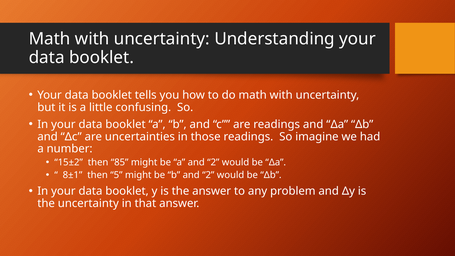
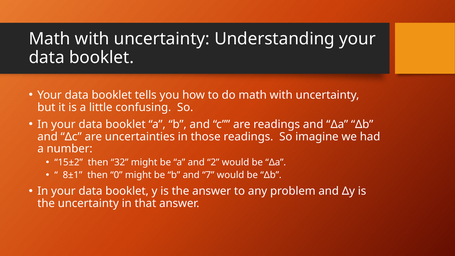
85: 85 -> 32 (120, 162)
5: 5 -> 0 (116, 175)
b and 2: 2 -> 7 (208, 175)
